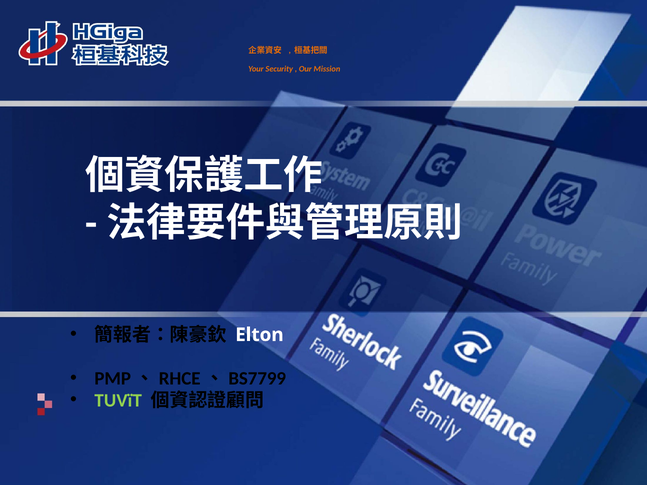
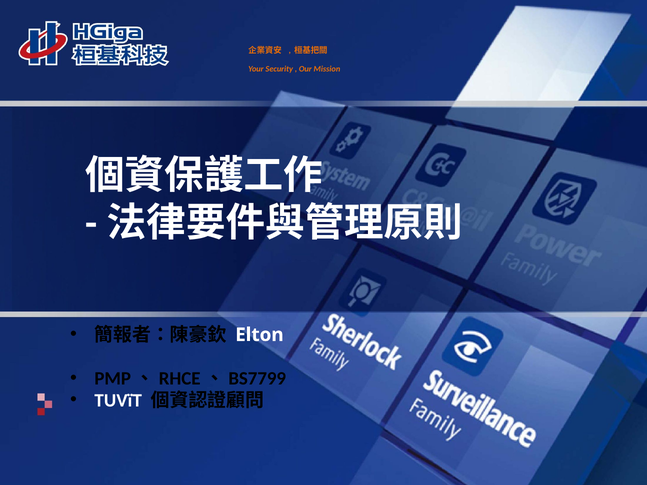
TUVïT colour: light green -> white (118, 401)
